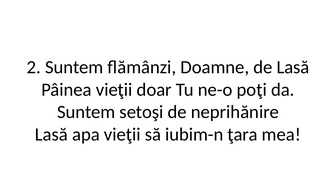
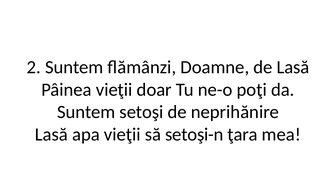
iubim-n: iubim-n -> setoşi-n (194, 134)
